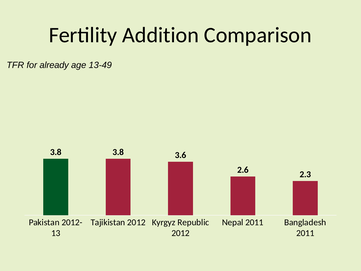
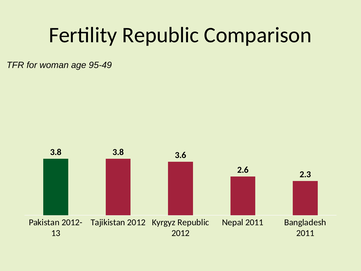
Fertility Addition: Addition -> Republic (161, 35)
already: already -> woman (54, 65)
13-49: 13-49 -> 95-49 (100, 65)
